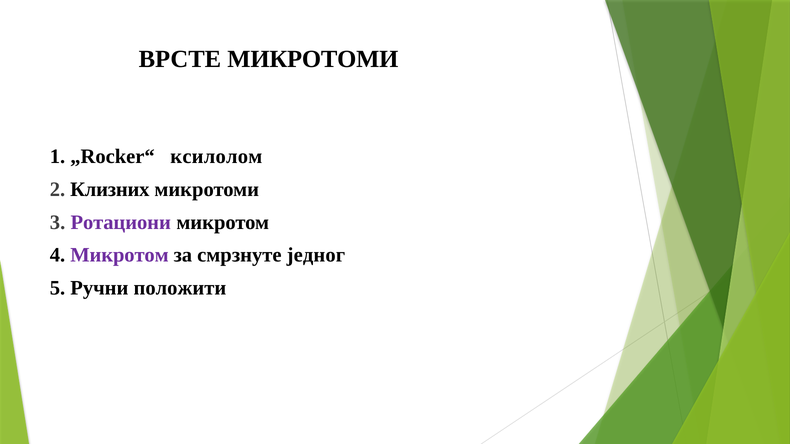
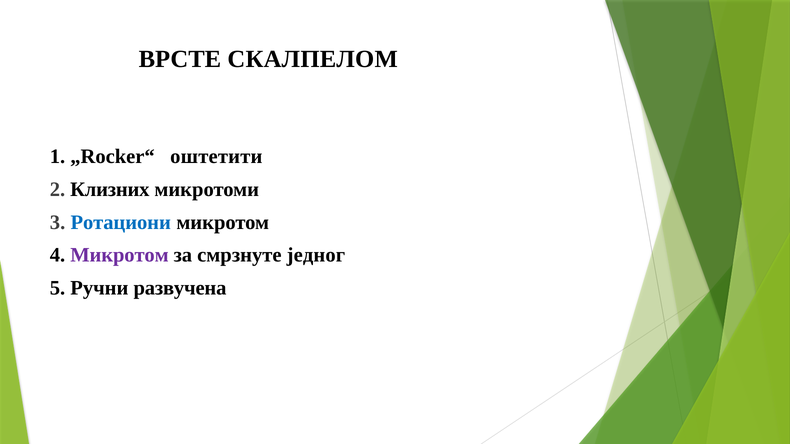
ВРСТЕ МИКРОТОМИ: МИКРОТОМИ -> СКАЛПЕЛОМ (313, 59)
ксилолом: ксилолом -> оштетити (216, 157)
Ротациони colour: purple -> blue (121, 223)
положити: положити -> развучена (180, 288)
